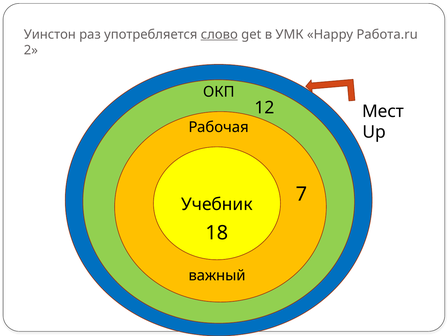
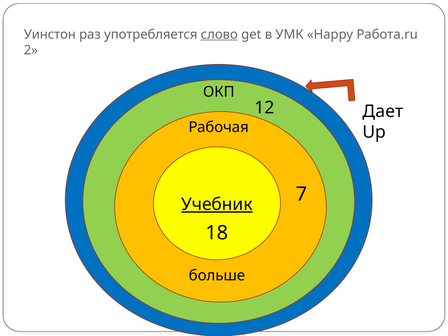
Мест: Мест -> Дает (383, 111)
Учебник underline: none -> present (217, 204)
важный: важный -> больше (217, 275)
